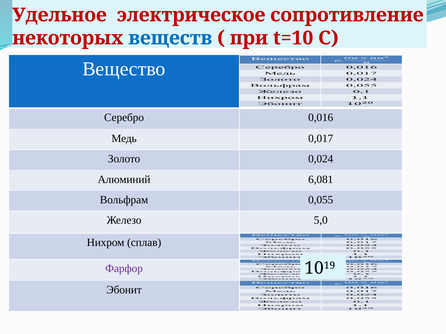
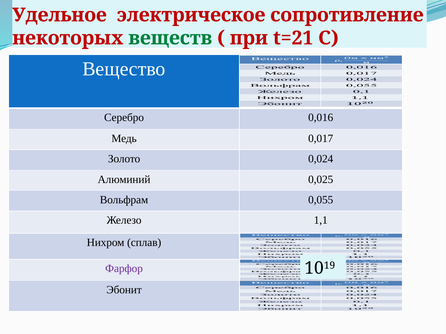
веществ colour: blue -> green (170, 38)
t=10: t=10 -> t=21 (293, 38)
6,081: 6,081 -> 0,025 (321, 180)
5,0: 5,0 -> 1,1 (321, 221)
